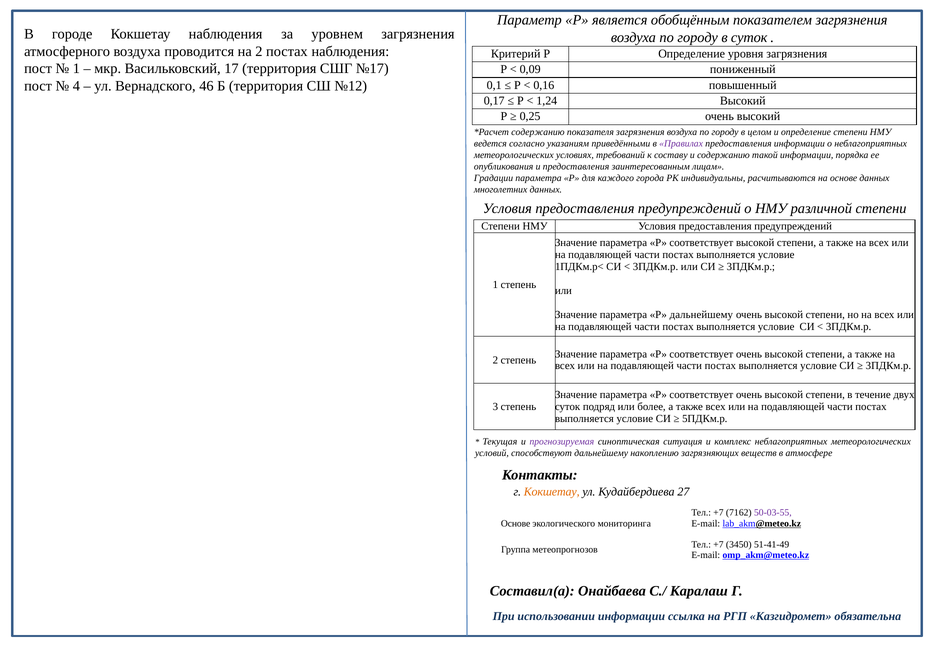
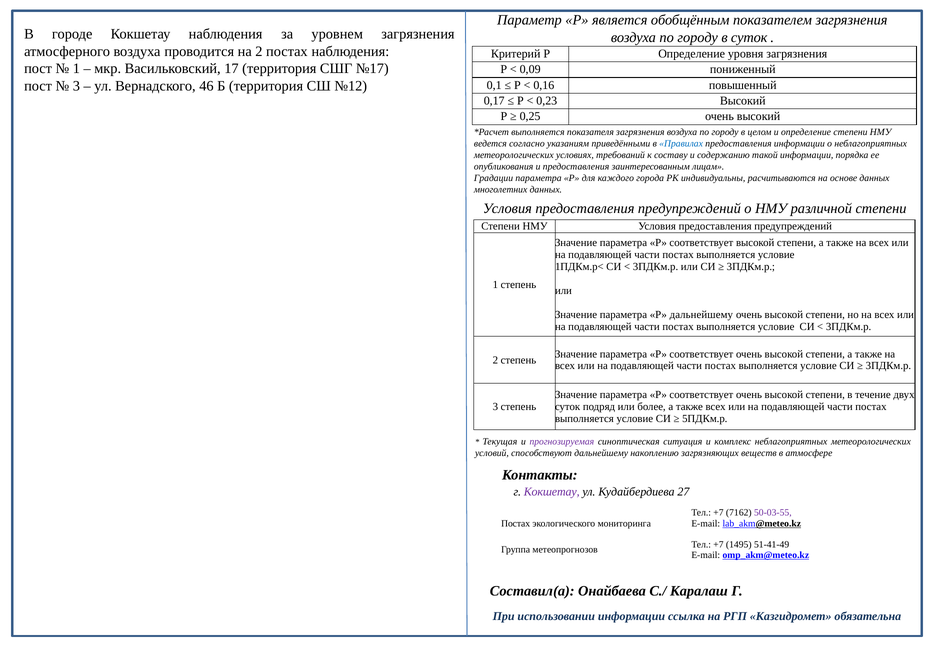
4: 4 -> 3 (76, 86)
1,24: 1,24 -> 0,23 (547, 101)
содержанию: содержанию -> выполняется (538, 132)
Правилах colour: purple -> blue (681, 143)
Кокшетау colour: orange -> purple (552, 492)
Основе: Основе -> Постах (516, 523)
3450: 3450 -> 1495 (739, 544)
